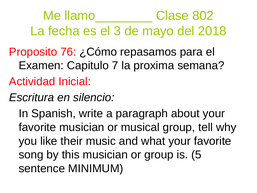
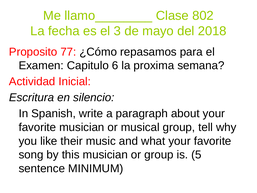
76: 76 -> 77 (68, 52)
7: 7 -> 6 (115, 65)
